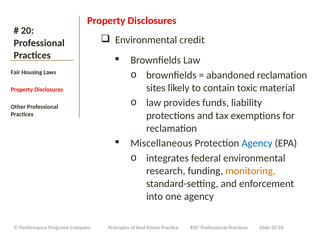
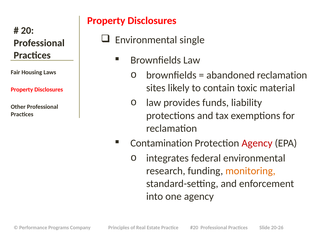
credit: credit -> single (192, 40)
Miscellaneous: Miscellaneous -> Contamination (162, 143)
Agency colour: blue -> red (257, 143)
